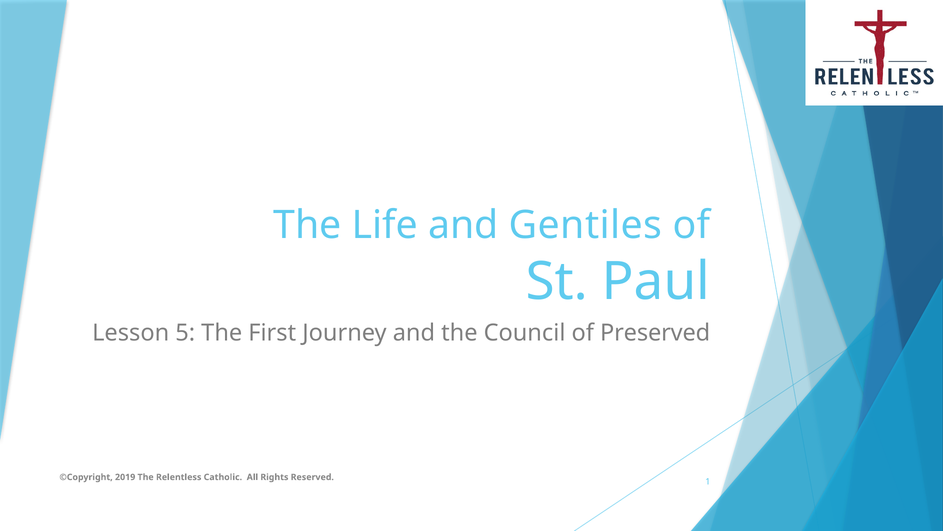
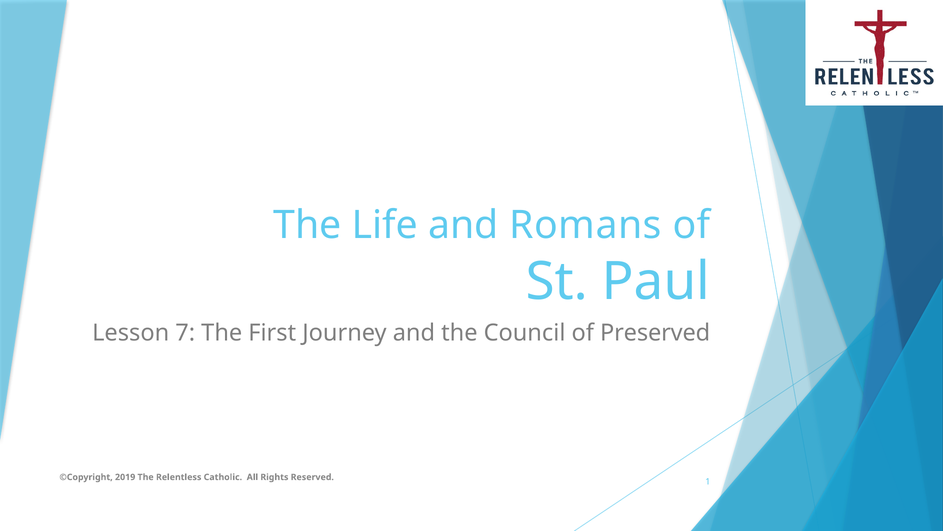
Gentiles: Gentiles -> Romans (585, 225)
5: 5 -> 7 (185, 333)
